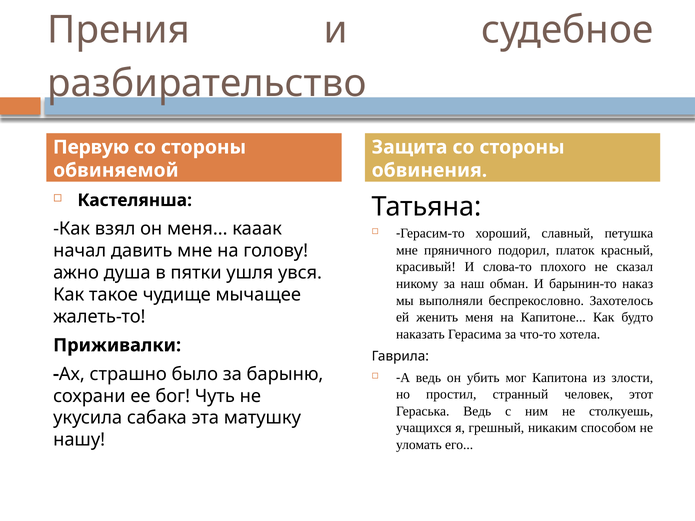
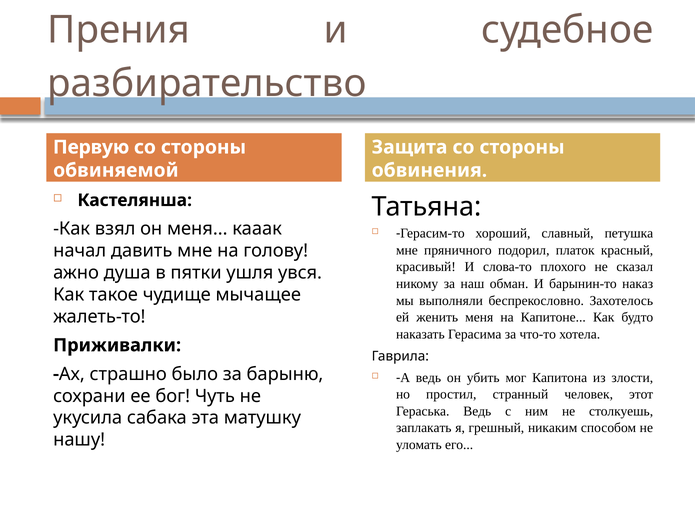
учащихся: учащихся -> заплакать (424, 428)
